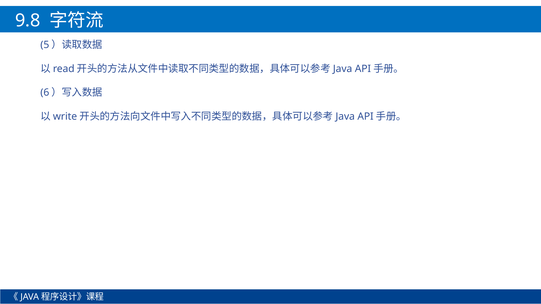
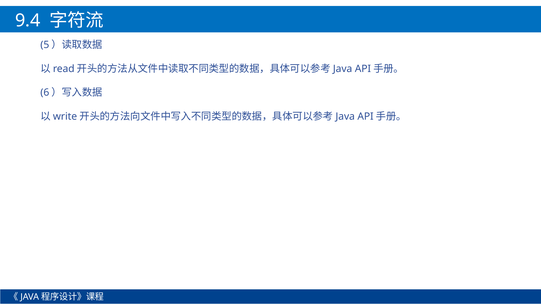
9.8: 9.8 -> 9.4 (28, 20)
